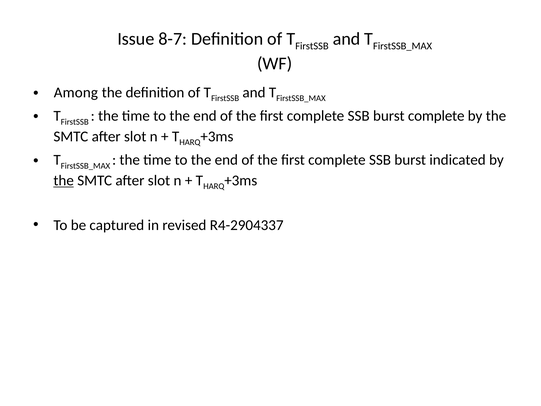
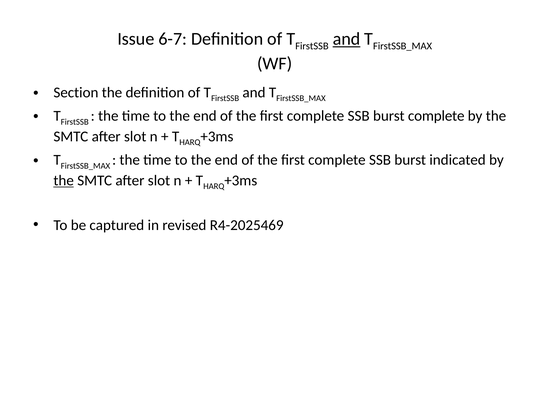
8-7: 8-7 -> 6-7 (173, 39)
and underline: none -> present (346, 39)
Among: Among -> Section (76, 92)
R4-2904337: R4-2904337 -> R4-2025469 (247, 225)
